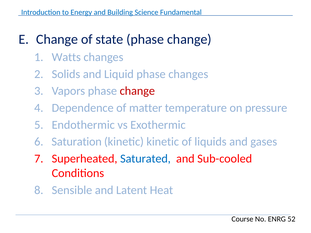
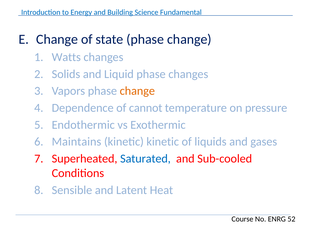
change colour: red -> orange (137, 91)
matter: matter -> cannot (146, 108)
Saturation: Saturation -> Maintains (76, 142)
